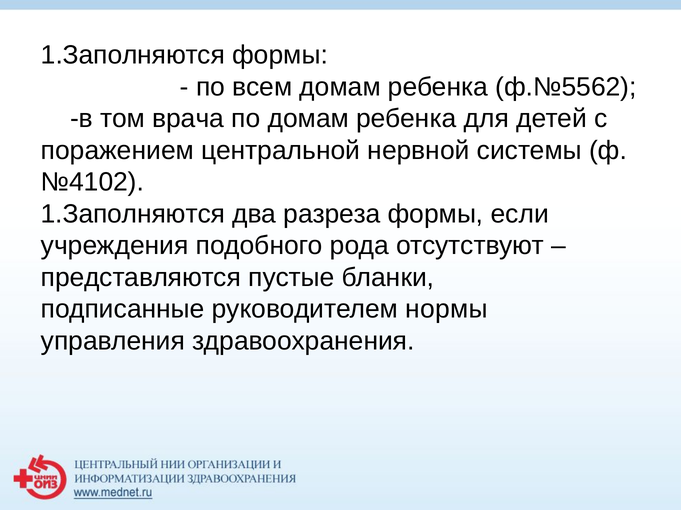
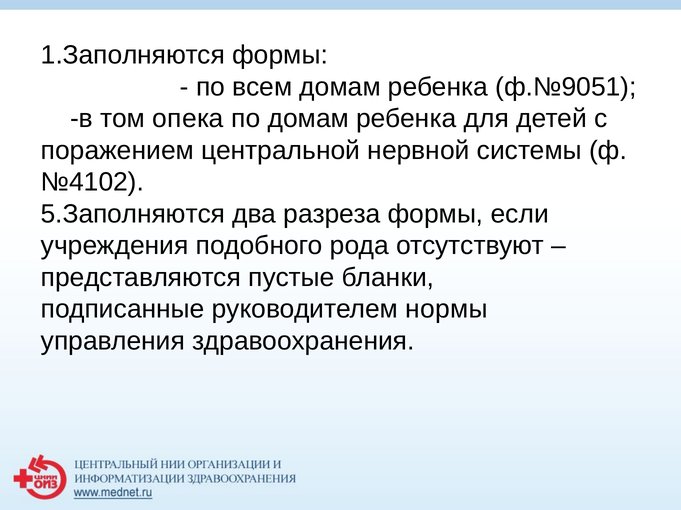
ф.№5562: ф.№5562 -> ф.№9051 (566, 87)
врача: врача -> опека (188, 119)
1.Заполняются: 1.Заполняются -> 5.Заполняются (133, 214)
